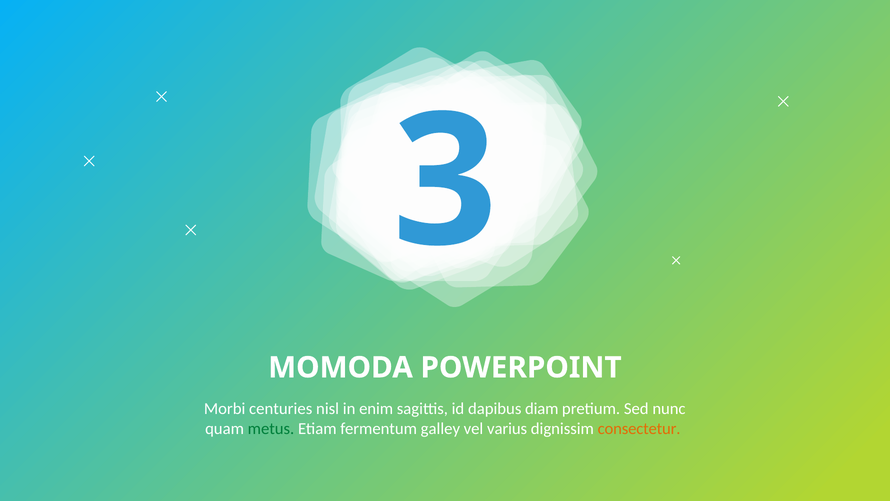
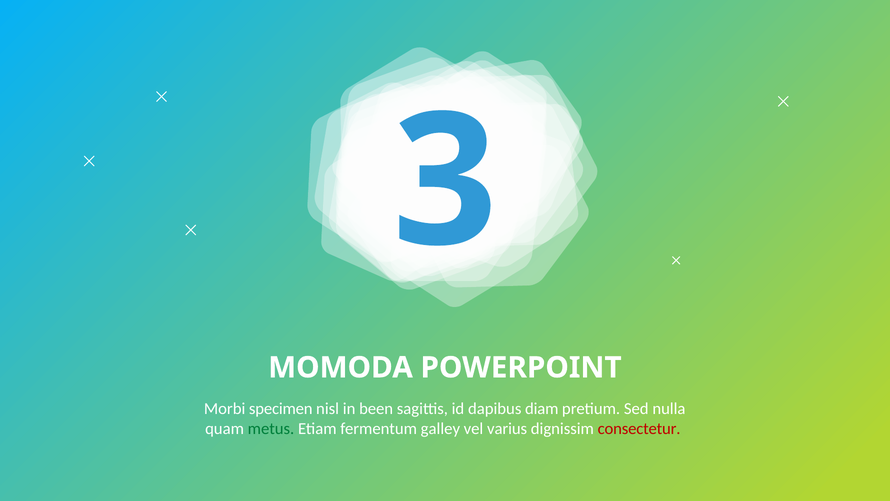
centuries: centuries -> specimen (281, 409)
enim: enim -> been (376, 409)
nunc: nunc -> nulla (669, 409)
consectetur colour: orange -> red (639, 429)
